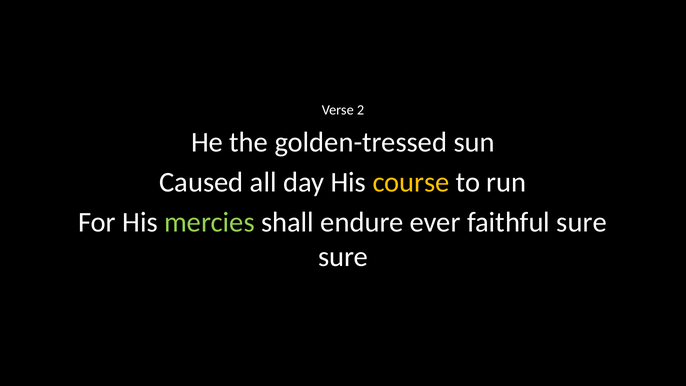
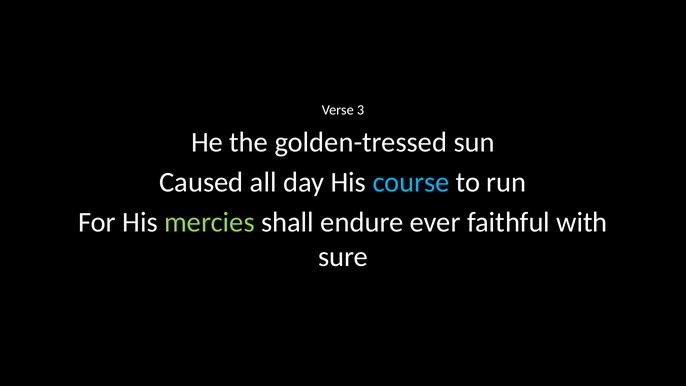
2: 2 -> 3 (361, 110)
course colour: yellow -> light blue (411, 182)
faithful sure: sure -> with (582, 222)
